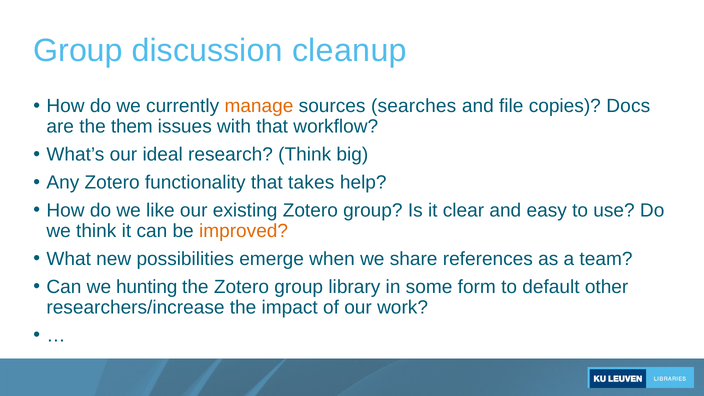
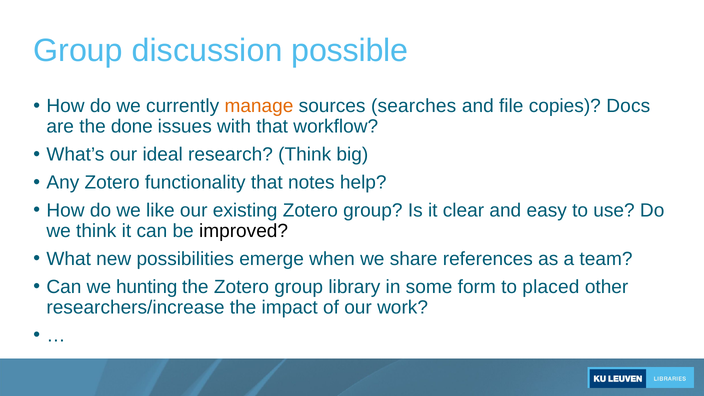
cleanup: cleanup -> possible (350, 50)
them: them -> done (132, 127)
takes: takes -> notes (311, 182)
improved colour: orange -> black (244, 231)
default: default -> placed (551, 287)
